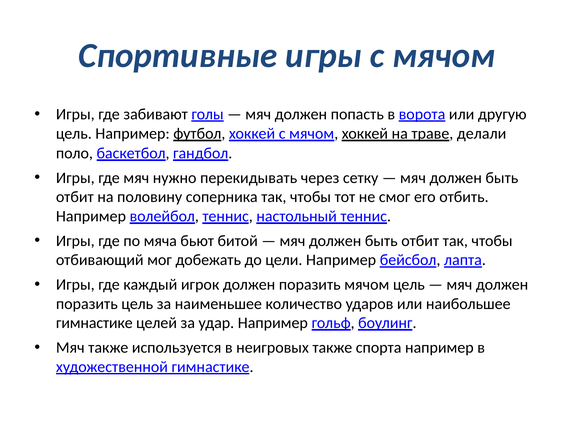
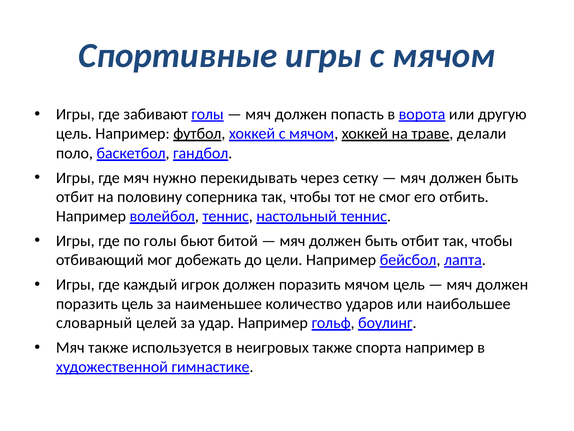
по мяча: мяча -> голы (160, 241)
гимнастике: гимнастике -> словарный (94, 323)
